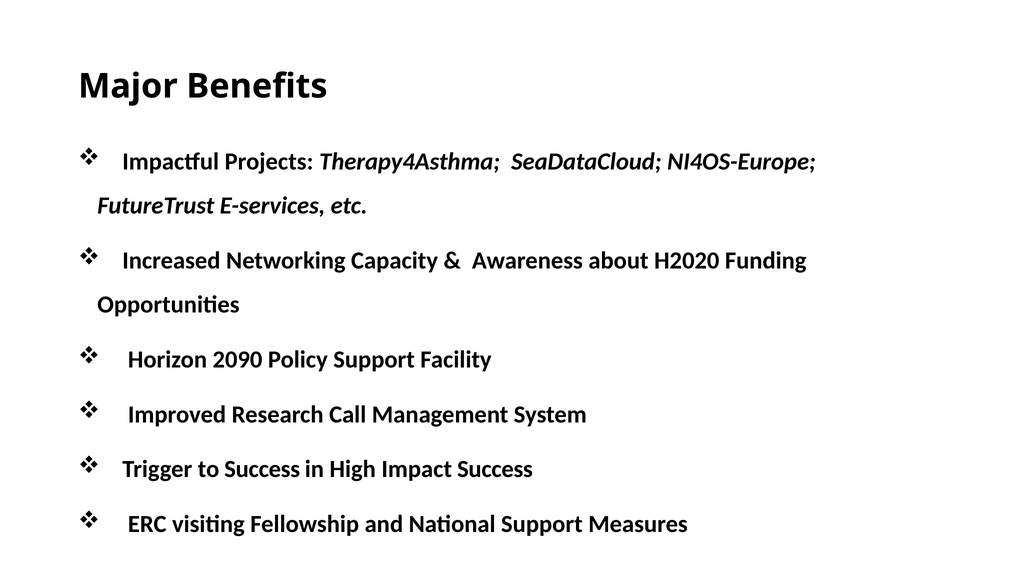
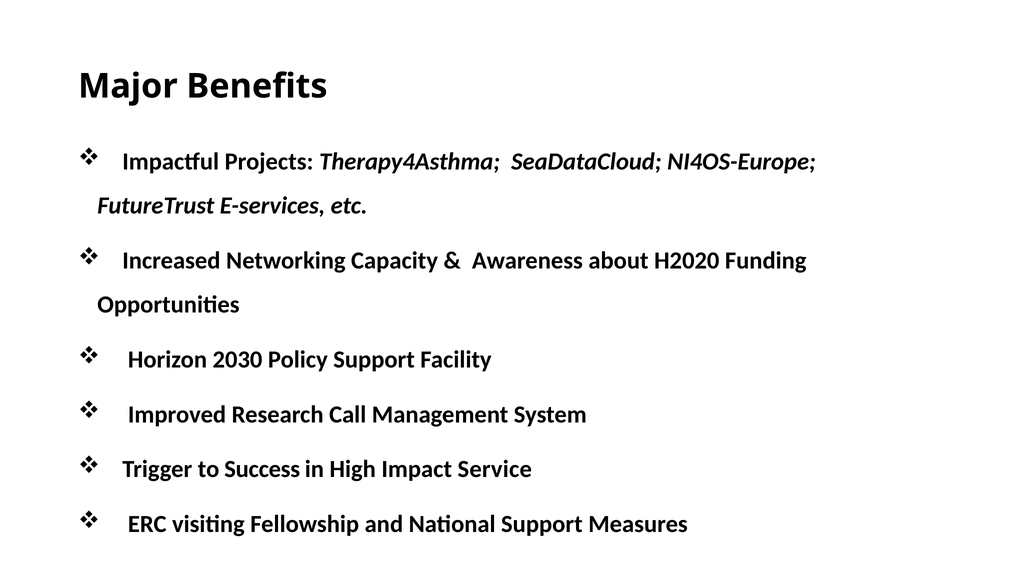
2090: 2090 -> 2030 (237, 359)
Impact Success: Success -> Service (495, 469)
